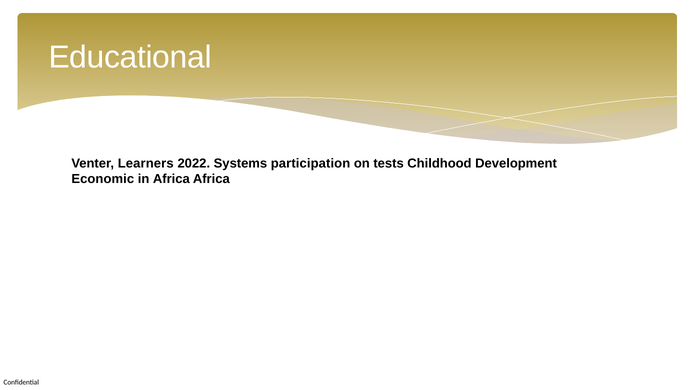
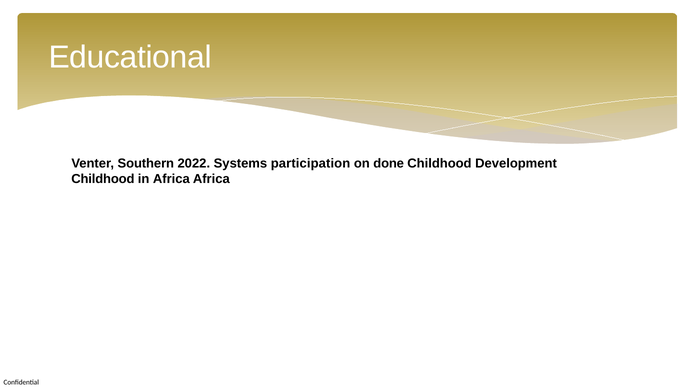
Learners: Learners -> Southern (146, 164)
tests: tests -> done (389, 164)
Economic: Economic -> Childhood (103, 179)
